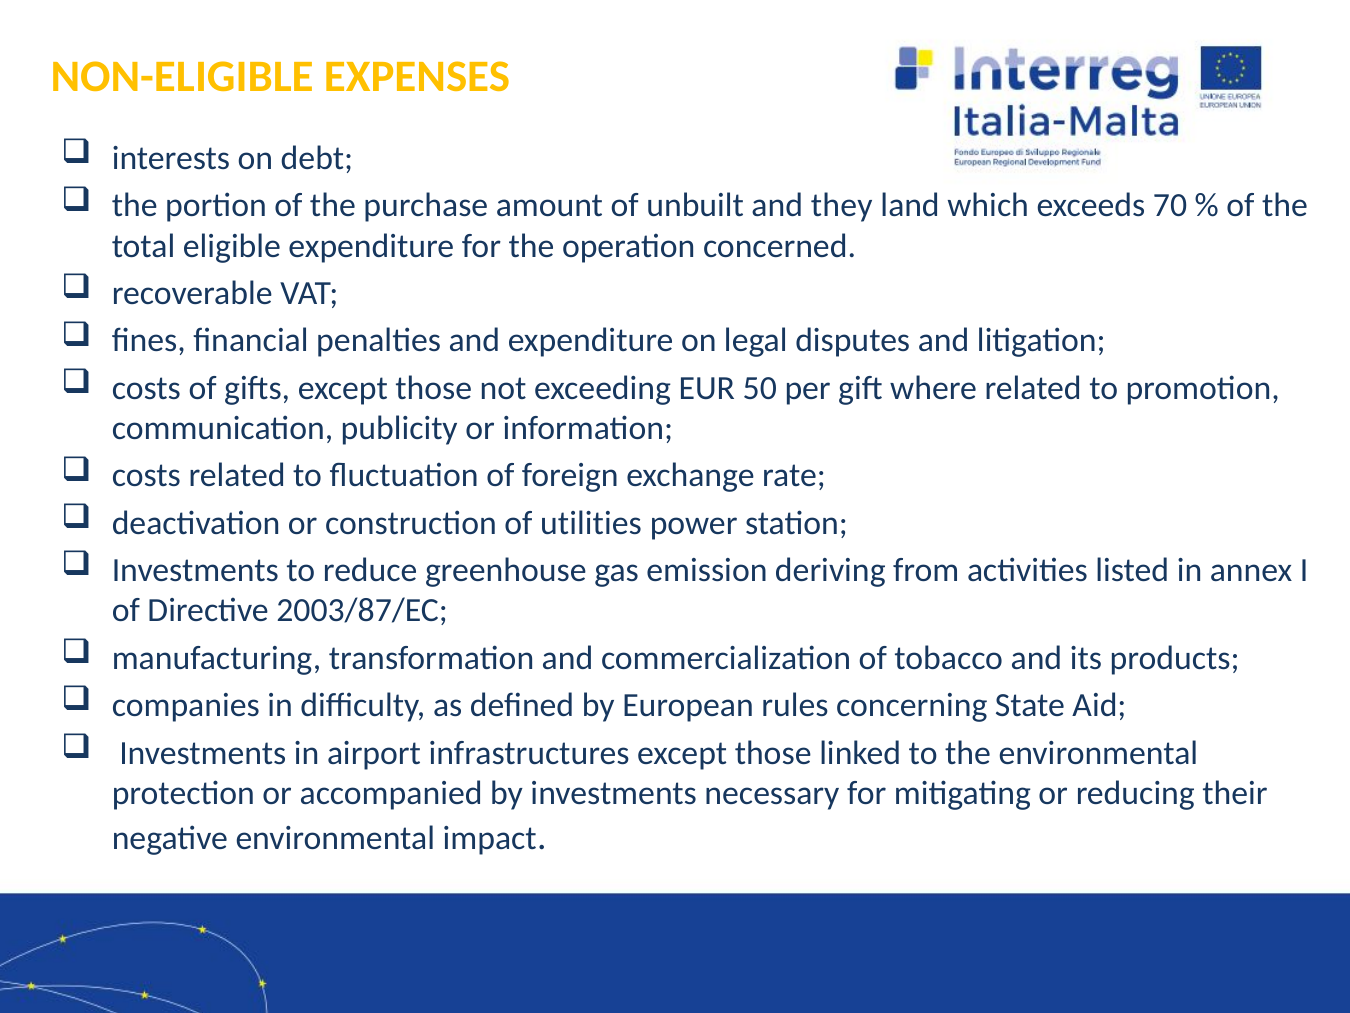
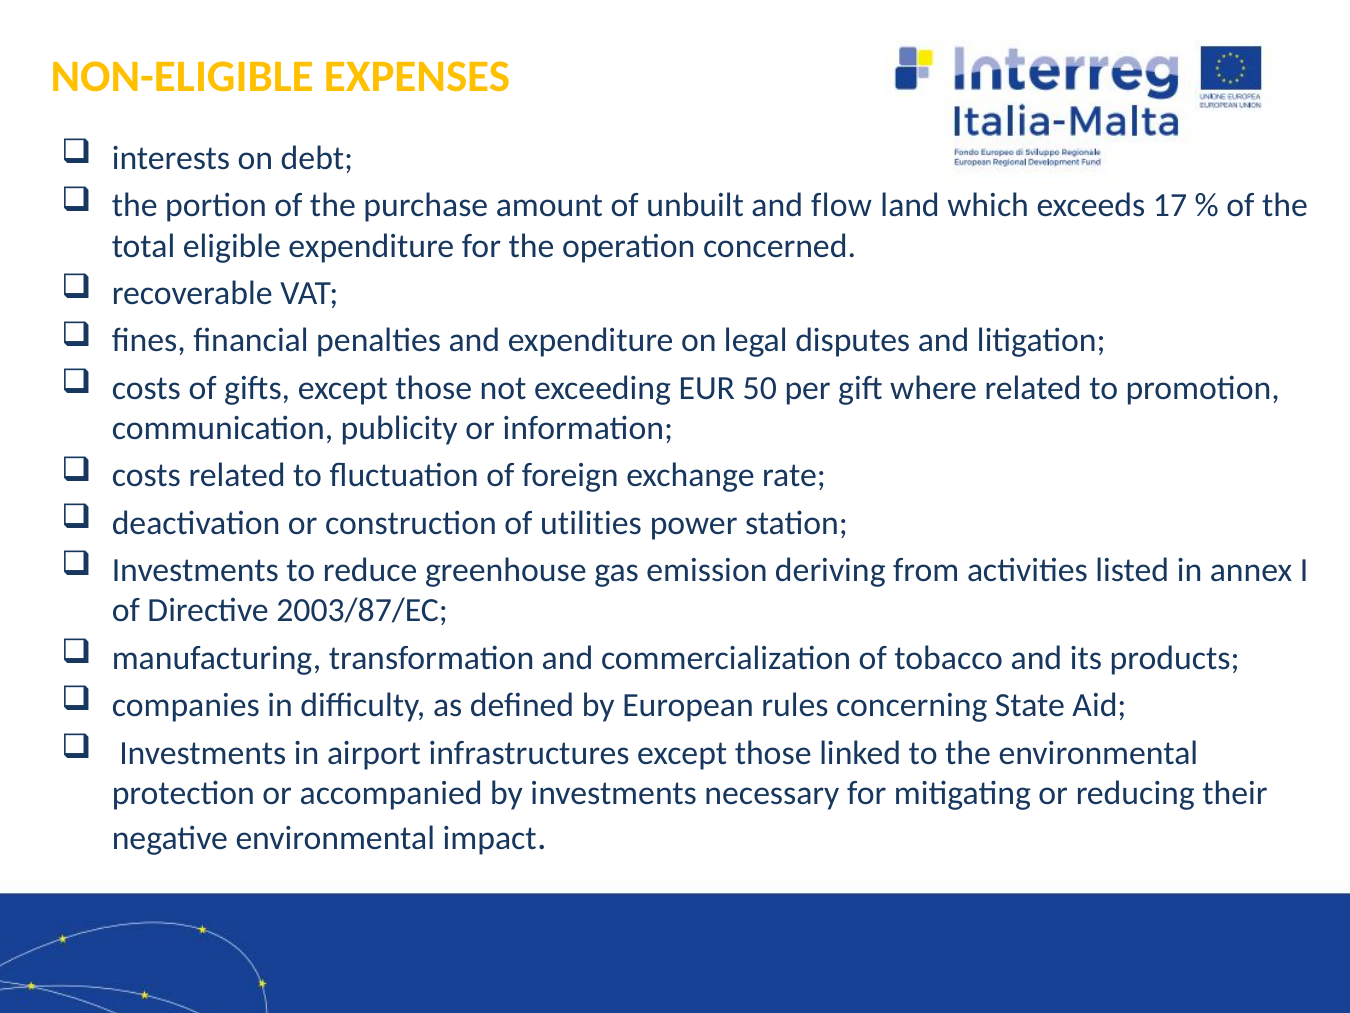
they: they -> flow (842, 205)
70: 70 -> 17 (1170, 205)
